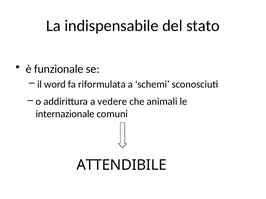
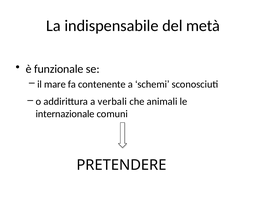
stato: stato -> metà (203, 26)
word: word -> mare (55, 84)
riformulata: riformulata -> contenente (102, 84)
vedere: vedere -> verbali (112, 102)
ATTENDIBILE: ATTENDIBILE -> PRETENDERE (121, 165)
